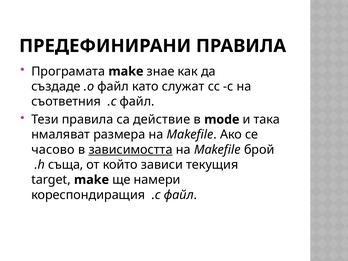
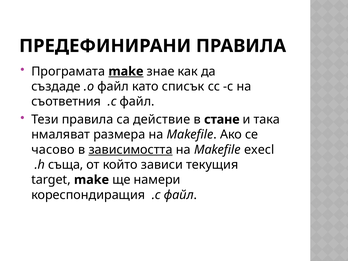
make underline: none -> present (126, 71)
служат: служат -> списък (183, 86)
mode: mode -> стане (222, 120)
брой: брой -> execl (259, 150)
